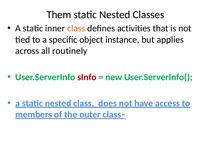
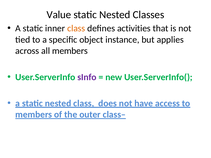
Them: Them -> Value (59, 15)
all routinely: routinely -> members (70, 51)
sInfo colour: red -> purple (87, 77)
